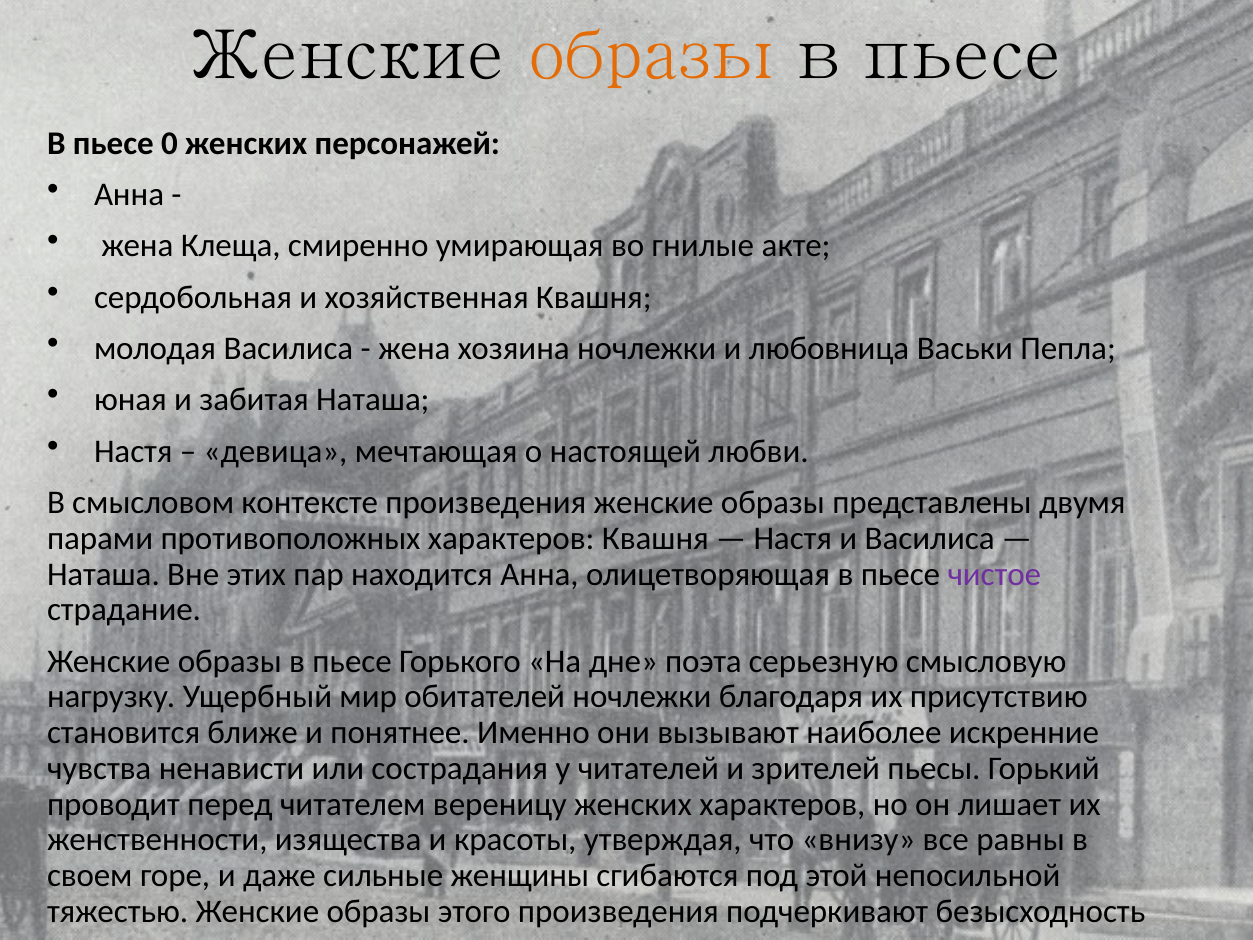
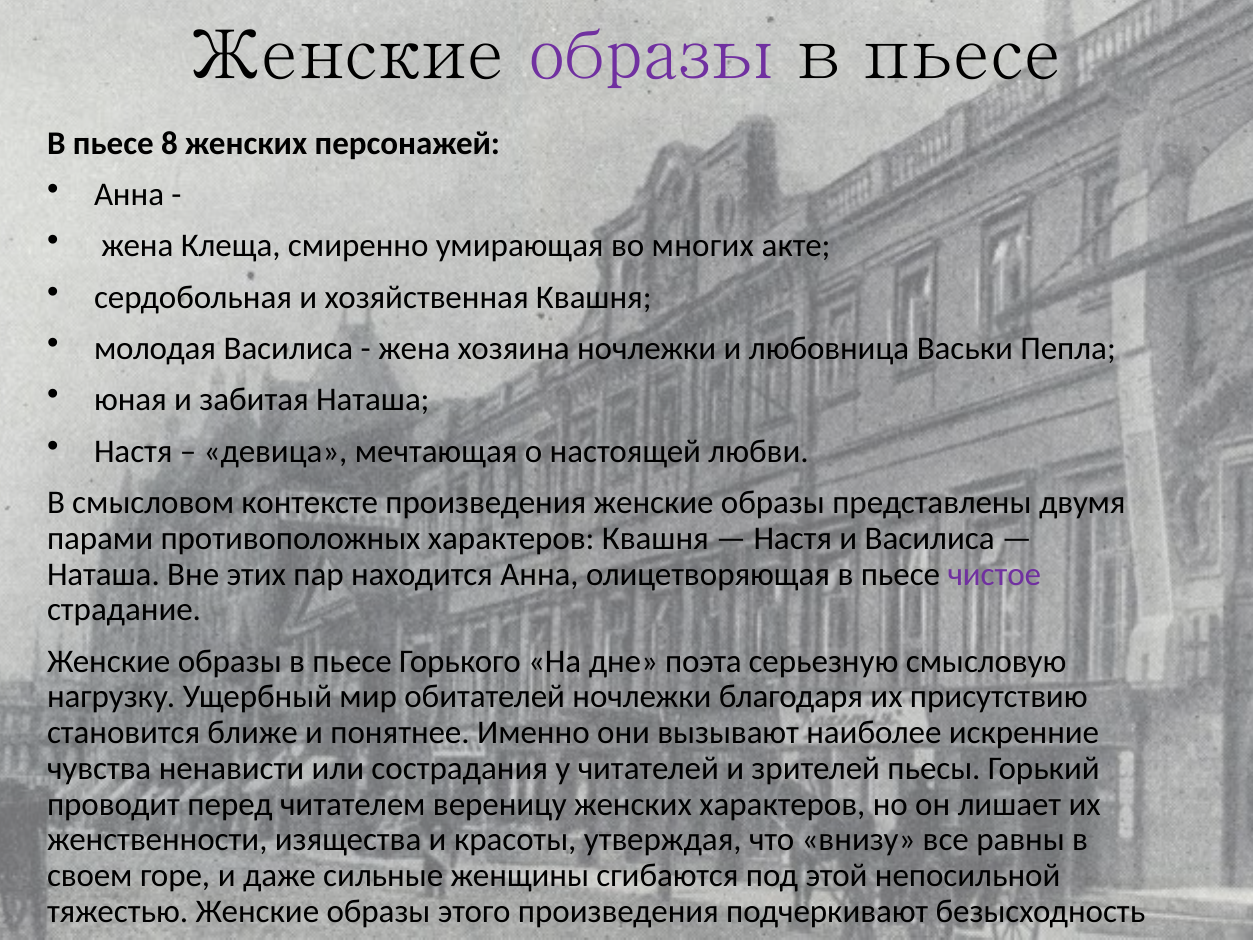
образы colour: orange -> purple (652, 55)
0: 0 -> 8 (169, 143)
гнилые: гнилые -> многих (703, 246)
